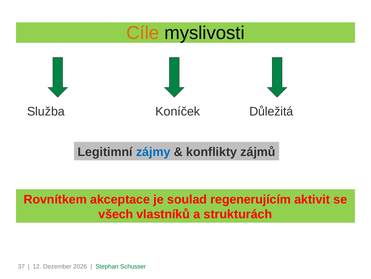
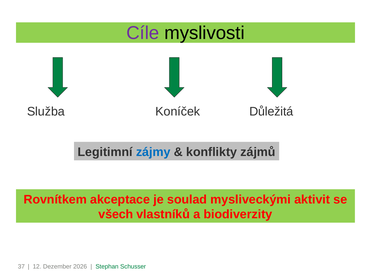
Cíle colour: orange -> purple (143, 33)
regenerujícím: regenerujícím -> mysliveckými (251, 199)
strukturách: strukturách -> biodiverzity (238, 214)
